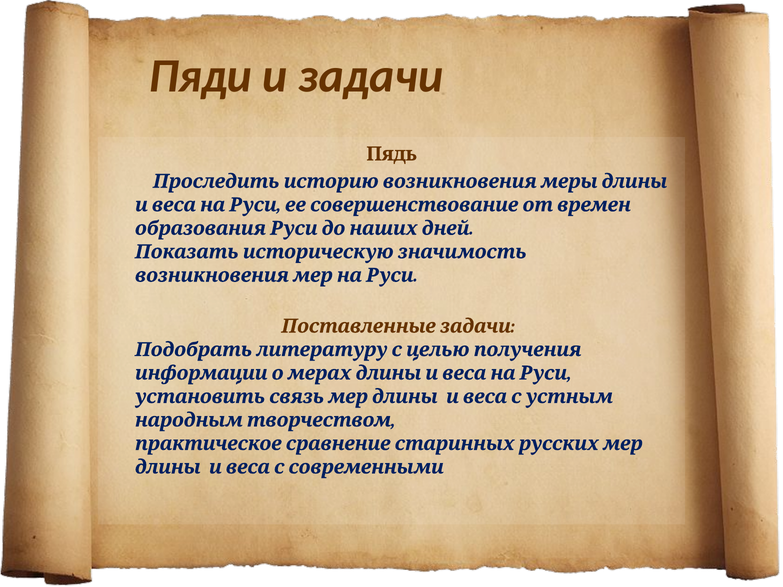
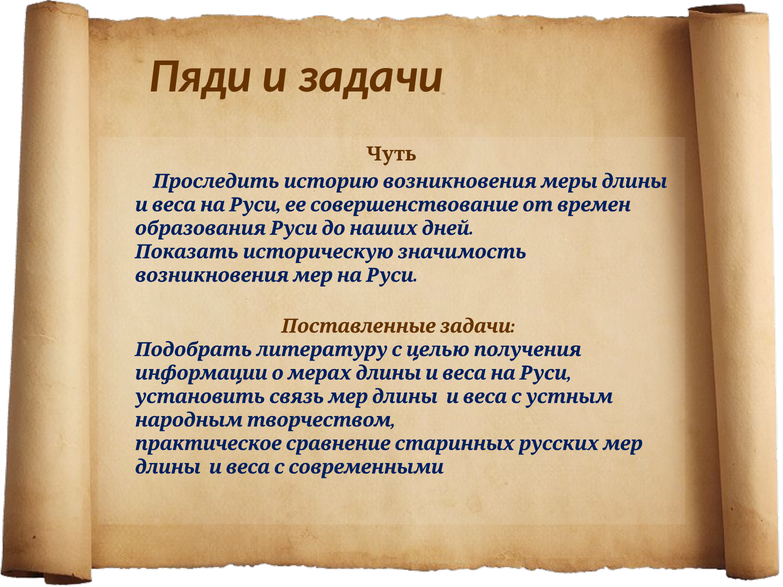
Пядь: Пядь -> Чуть (391, 154)
